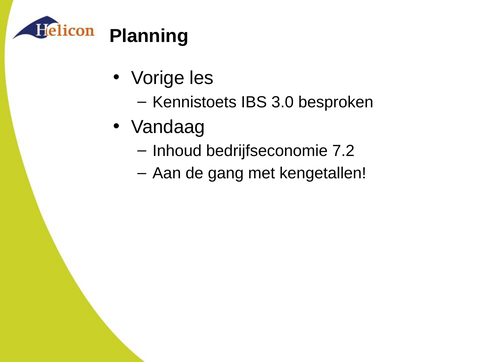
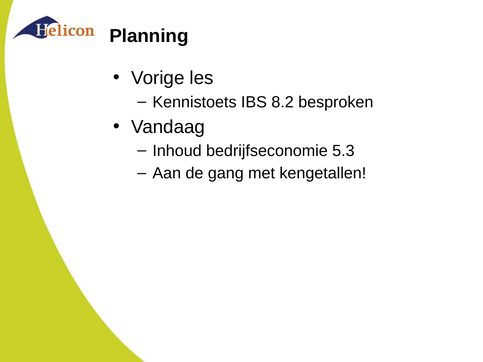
3.0: 3.0 -> 8.2 (283, 102)
7.2: 7.2 -> 5.3 (343, 151)
